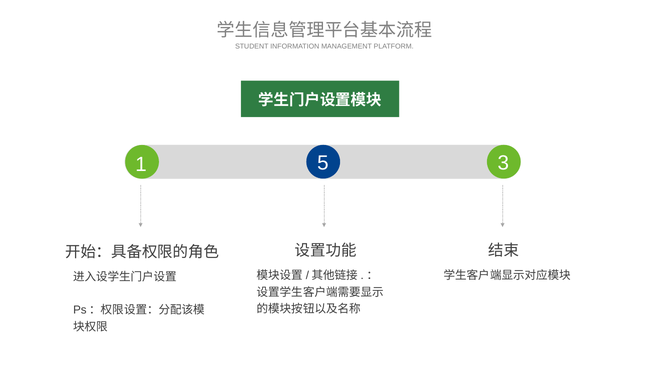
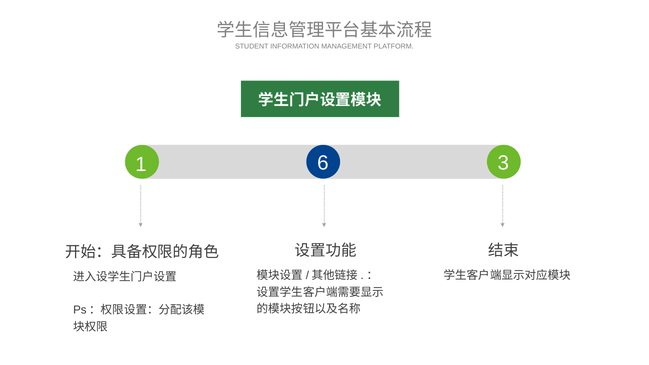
5: 5 -> 6 (323, 163)
